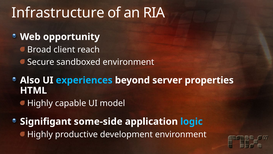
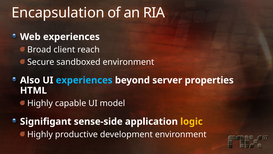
Infrastructure: Infrastructure -> Encapsulation (58, 13)
Web opportunity: opportunity -> experiences (71, 37)
some-side: some-side -> sense-side (98, 121)
logic colour: light blue -> yellow (191, 121)
